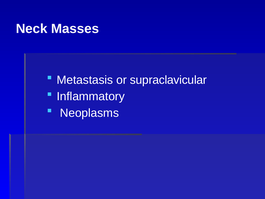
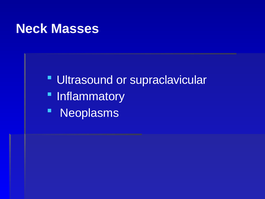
Metastasis: Metastasis -> Ultrasound (85, 80)
